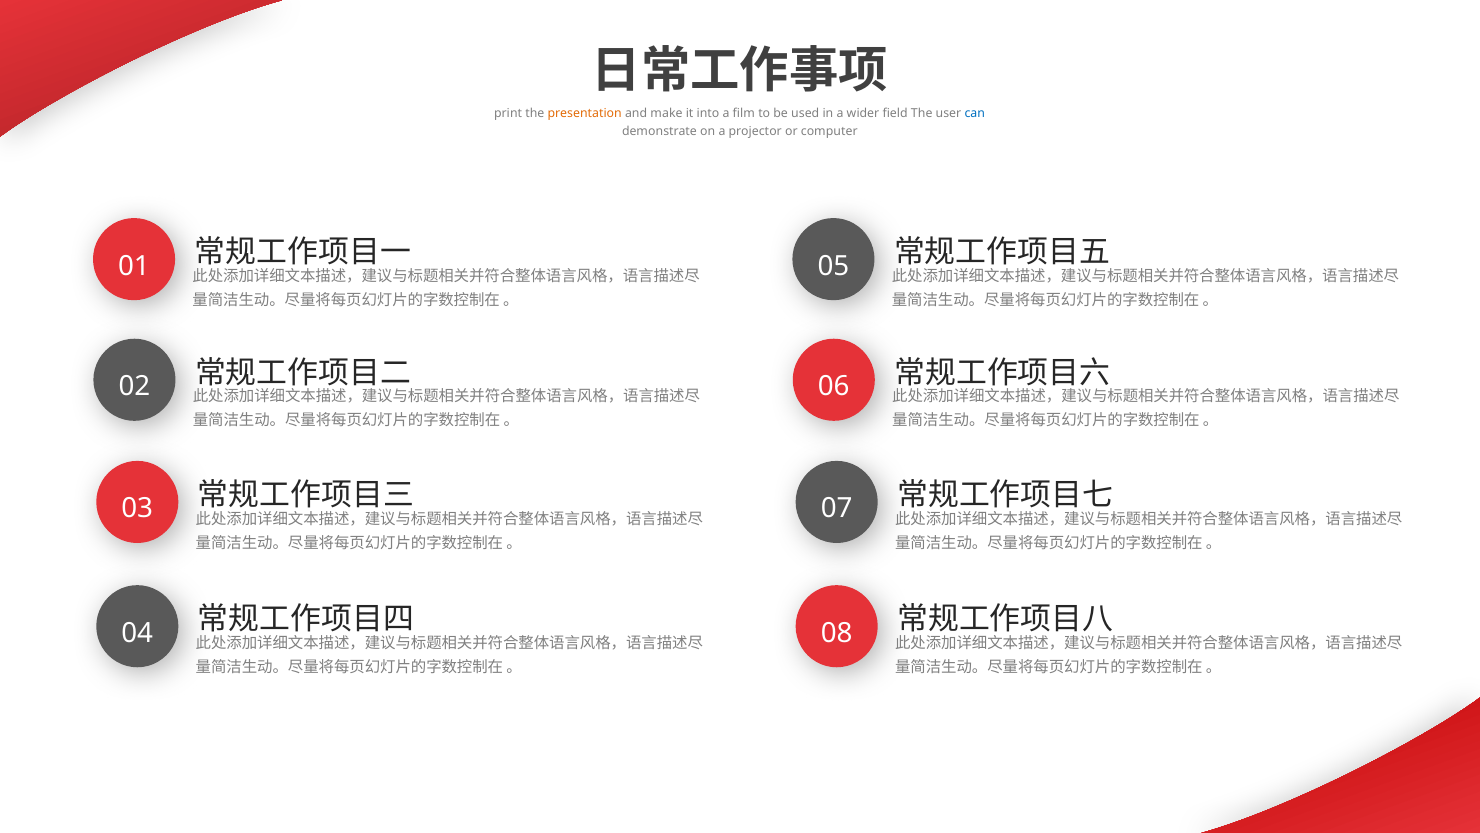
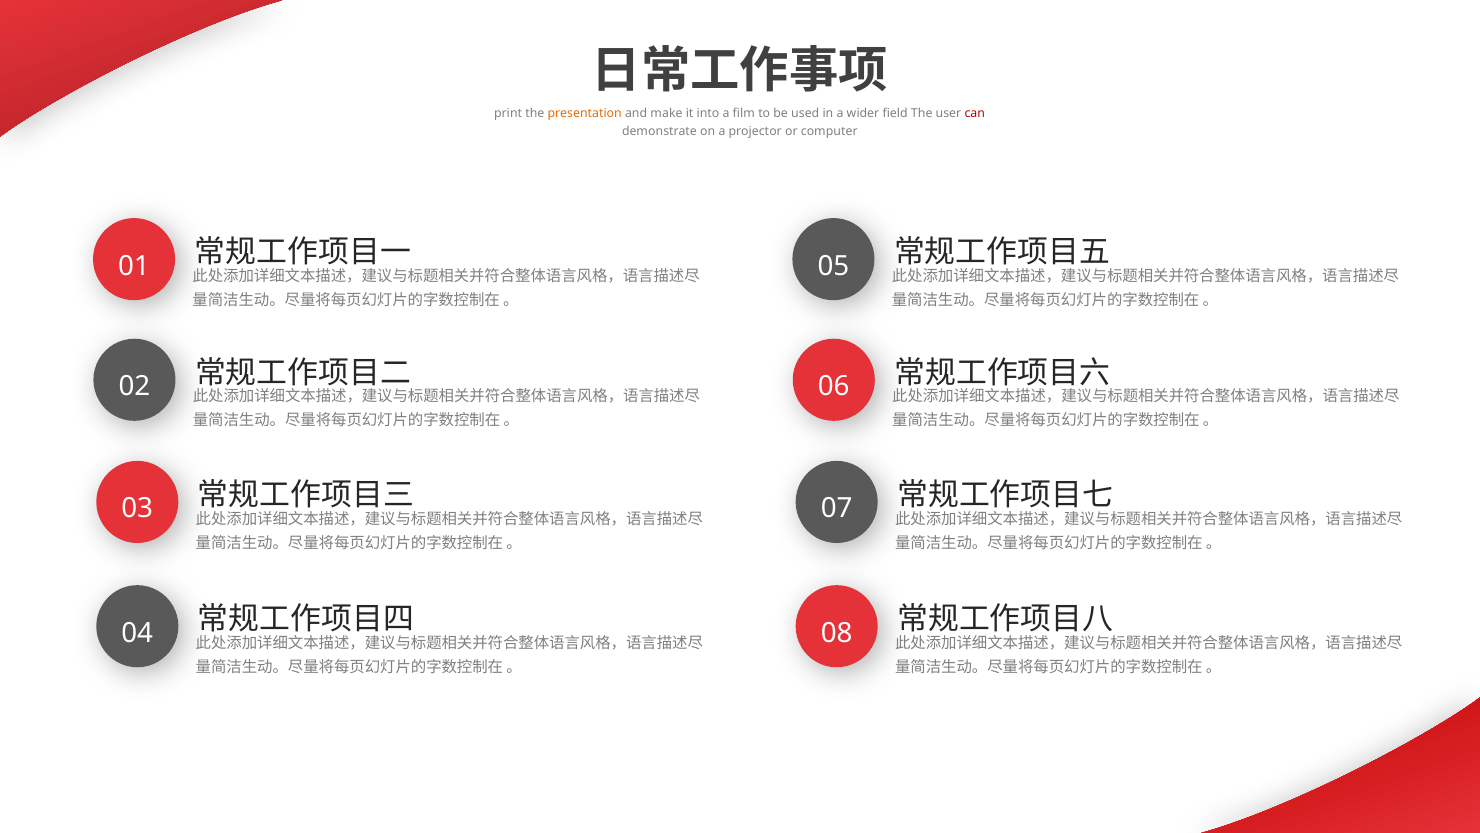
can colour: blue -> red (975, 114)
